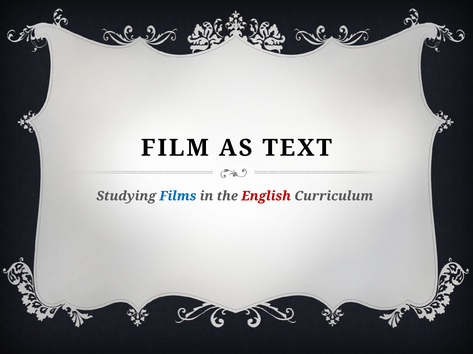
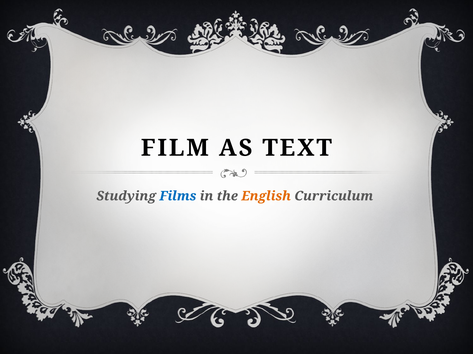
English colour: red -> orange (266, 196)
